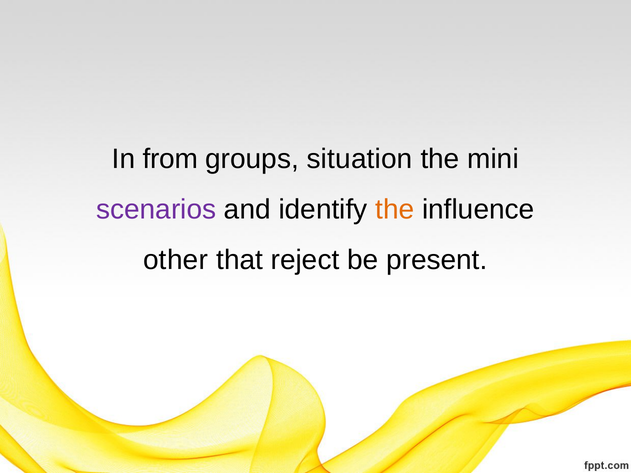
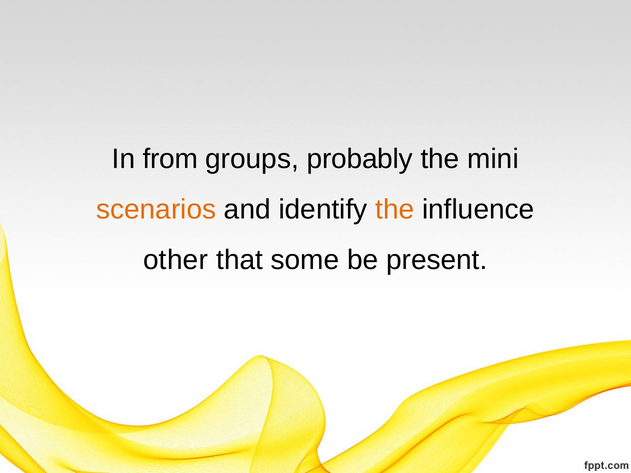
situation: situation -> probably (360, 159)
scenarios colour: purple -> orange (156, 210)
reject: reject -> some (305, 260)
